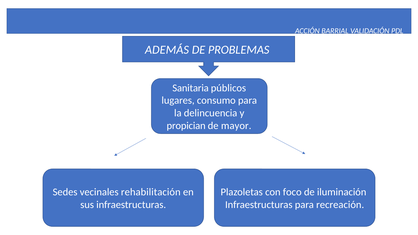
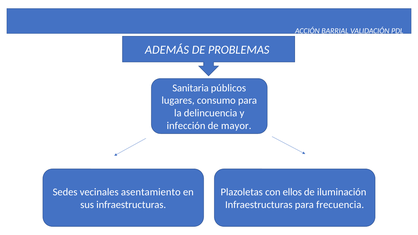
propician: propician -> infección (186, 126)
rehabilitación: rehabilitación -> asentamiento (151, 192)
foco: foco -> ellos (292, 192)
recreación: recreación -> frecuencia (340, 205)
